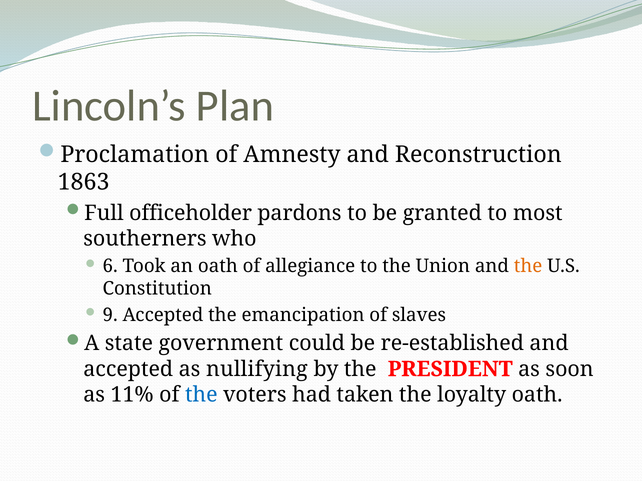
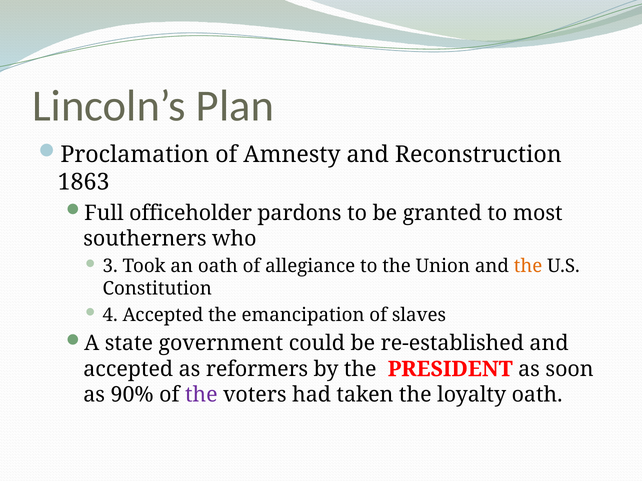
6: 6 -> 3 (110, 267)
9: 9 -> 4 (110, 315)
nullifying: nullifying -> reformers (257, 369)
11%: 11% -> 90% (132, 395)
the colour: blue -> purple (201, 395)
